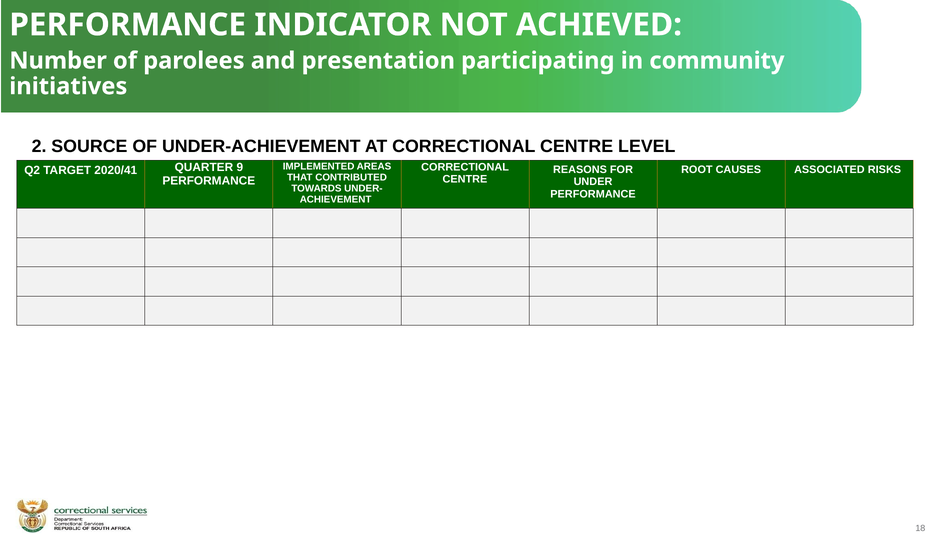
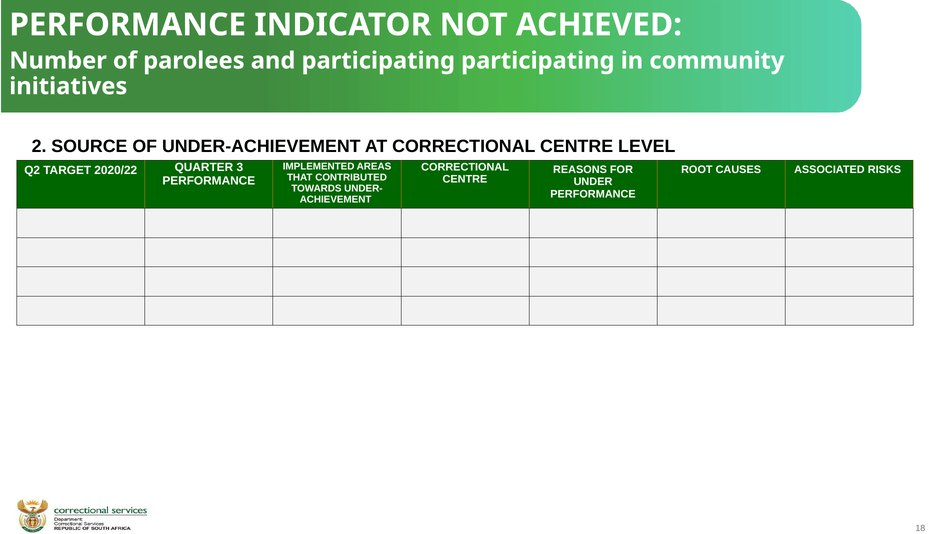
and presentation: presentation -> participating (378, 61)
2020/41: 2020/41 -> 2020/22 (116, 170)
9: 9 -> 3 (240, 168)
